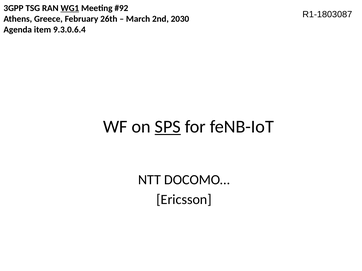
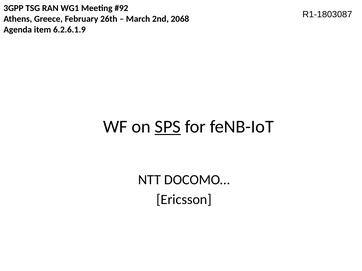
WG1 underline: present -> none (70, 8)
2030: 2030 -> 2068 (180, 19)
9.3.0.6.4: 9.3.0.6.4 -> 6.2.6.1.9 (69, 30)
